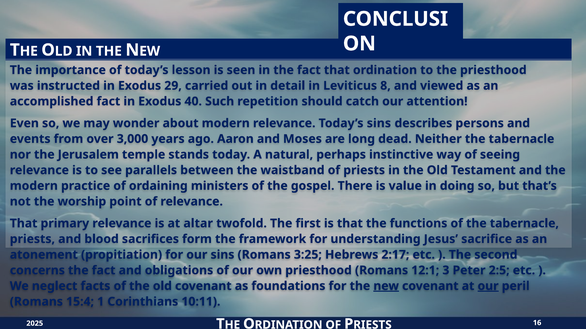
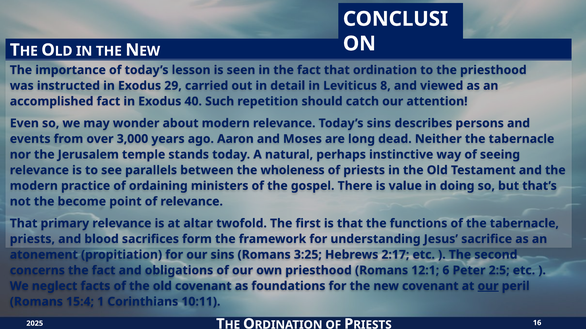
waistband: waistband -> wholeness (293, 170)
worship: worship -> become (82, 202)
3: 3 -> 6 (446, 271)
new underline: present -> none (386, 286)
